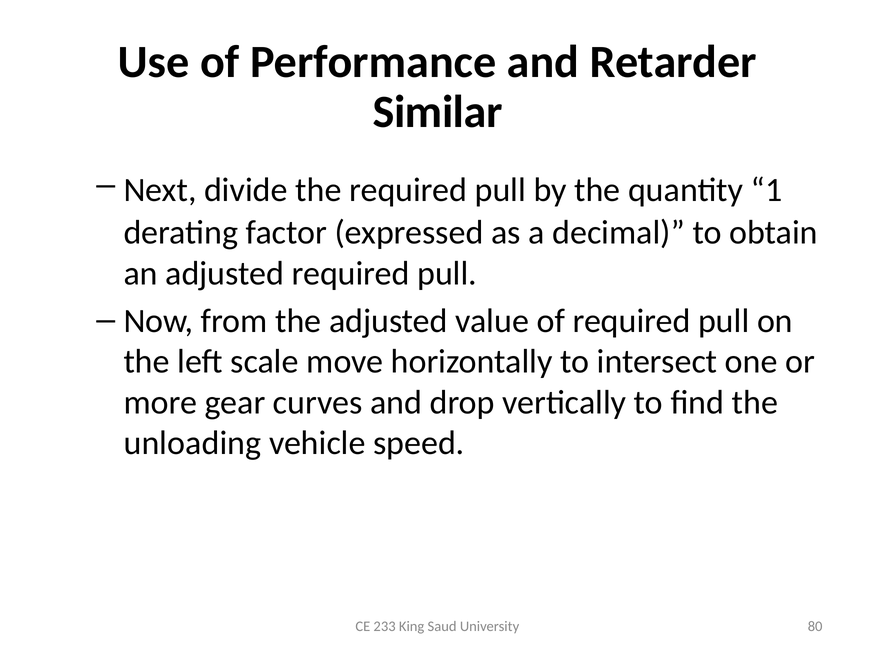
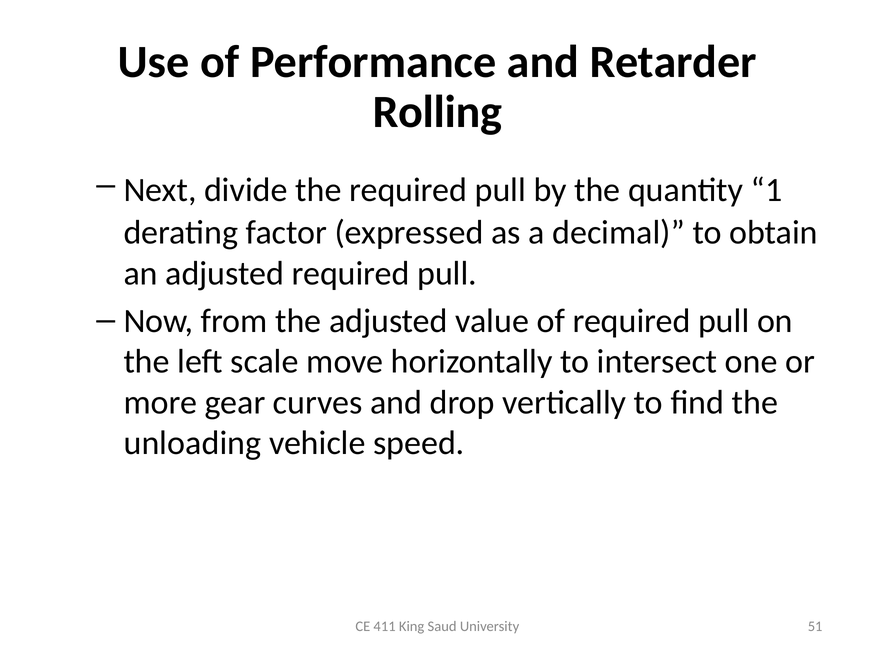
Similar: Similar -> Rolling (438, 112)
233: 233 -> 411 (385, 627)
80: 80 -> 51 (815, 627)
